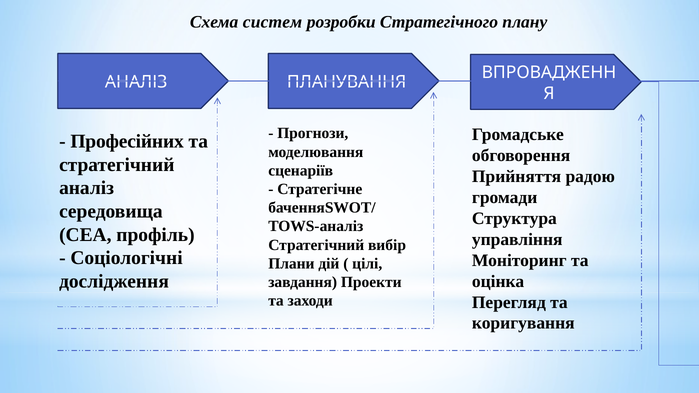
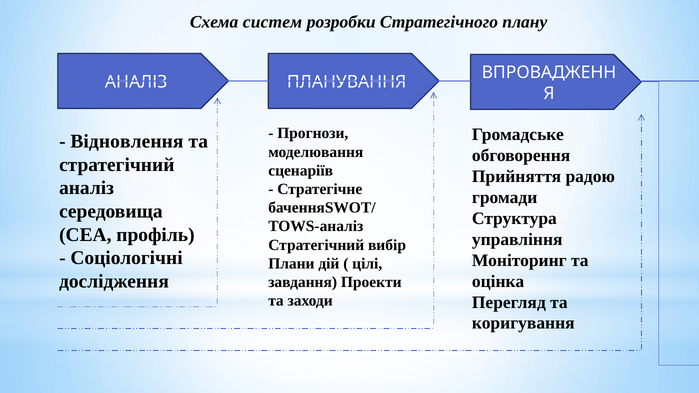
Професійних: Професійних -> Відновлення (127, 141)
